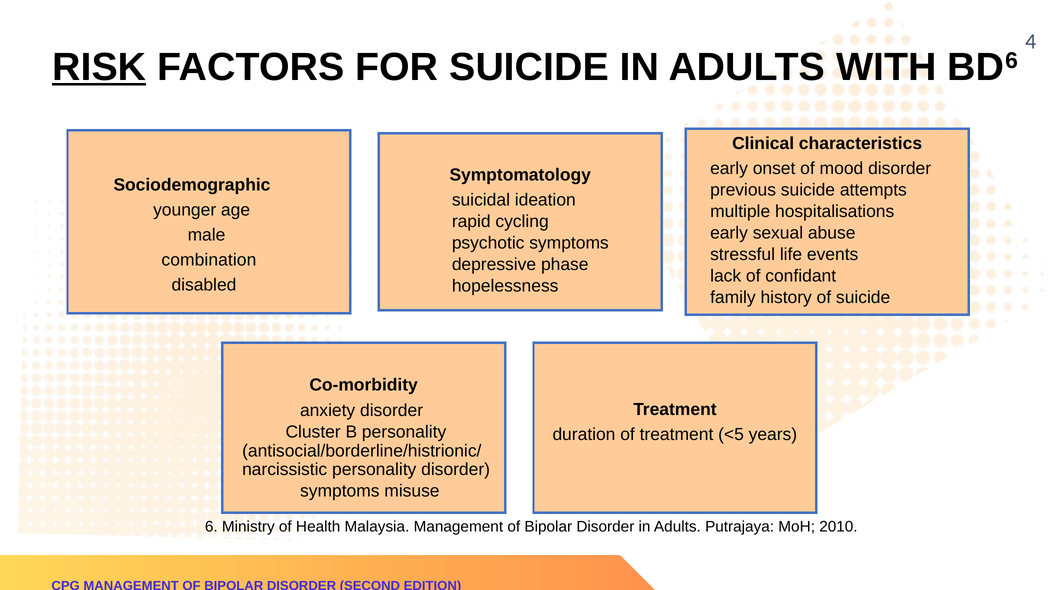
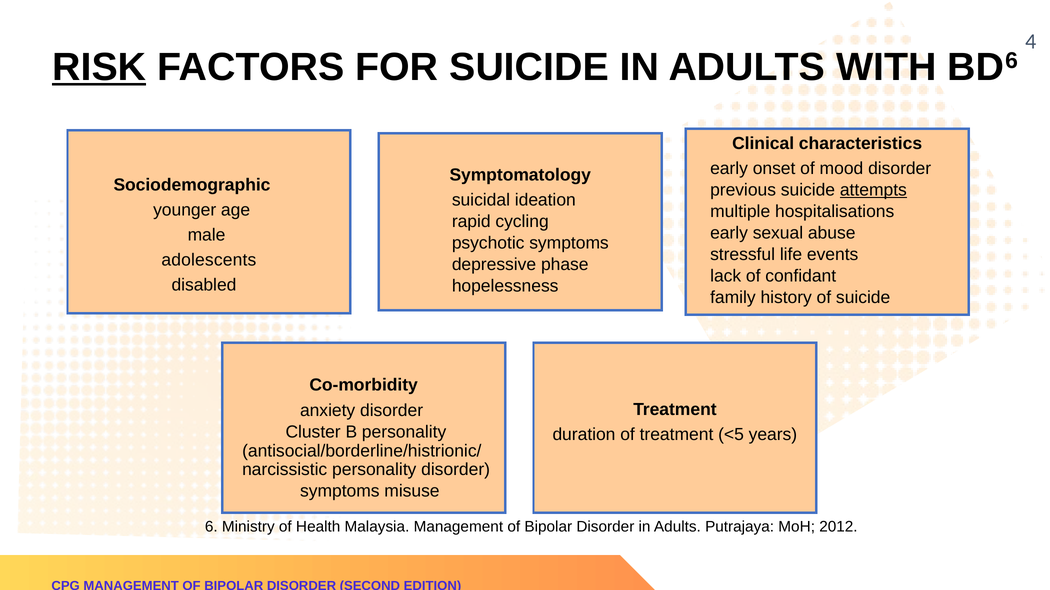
attempts underline: none -> present (873, 190)
combination: combination -> adolescents (209, 260)
2010: 2010 -> 2012 (838, 527)
